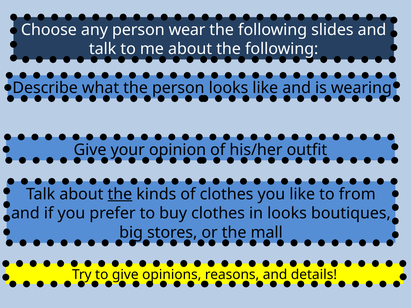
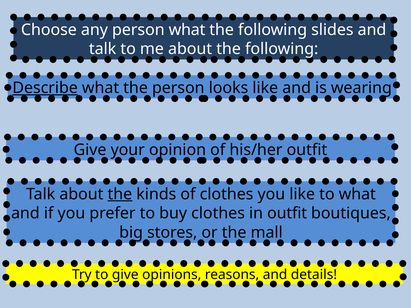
person wear: wear -> what (187, 30)
Describe underline: none -> present (45, 88)
to from: from -> what (357, 194)
in looks: looks -> outfit (287, 213)
